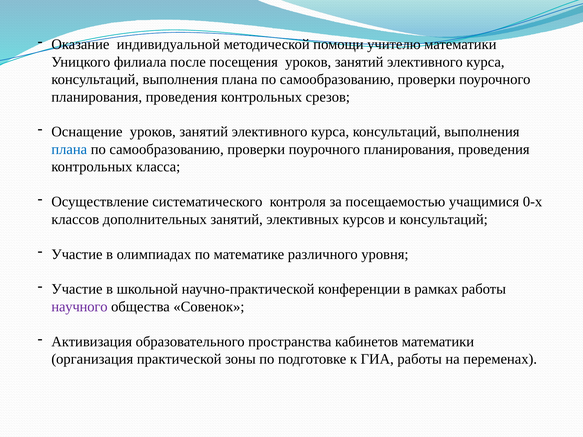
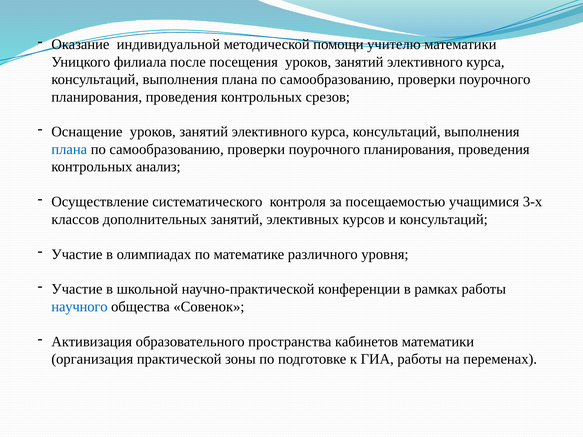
класса: класса -> анализ (158, 167)
0-х: 0-х -> 3-х (533, 202)
научного colour: purple -> blue (79, 307)
